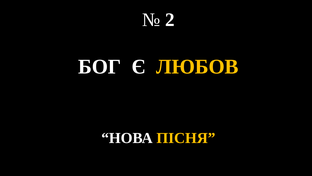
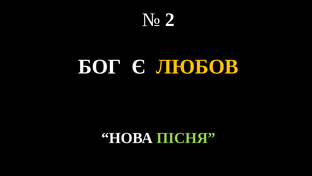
ПІСНЯ colour: yellow -> light green (186, 138)
